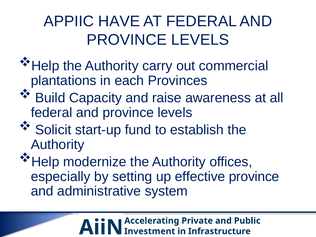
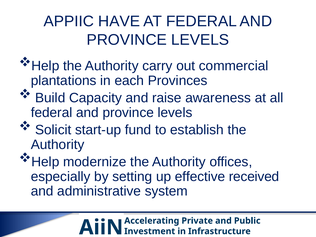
effective province: province -> received (254, 177)
